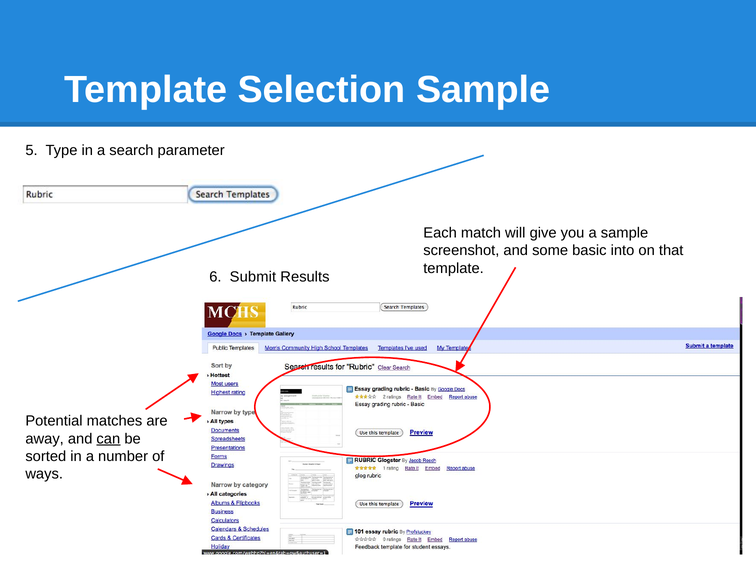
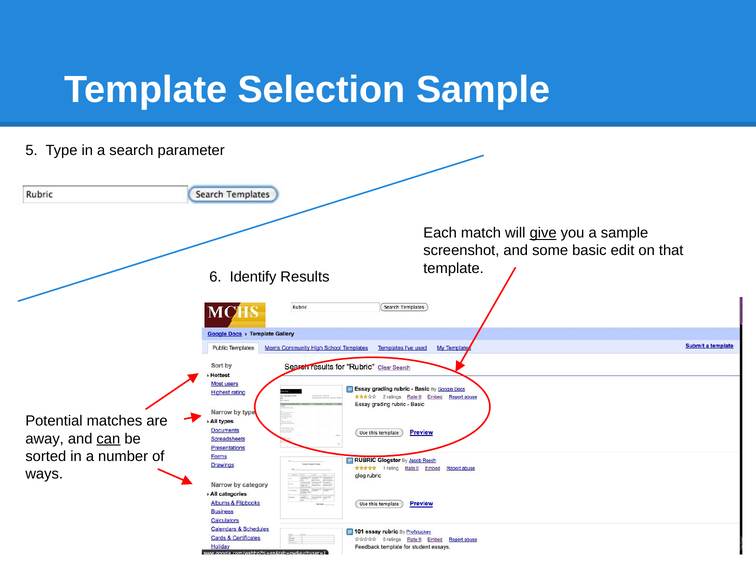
give underline: none -> present (543, 233)
into: into -> edit (622, 251)
Submit: Submit -> Identify (253, 277)
